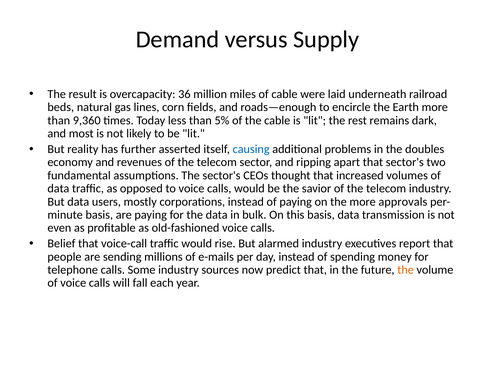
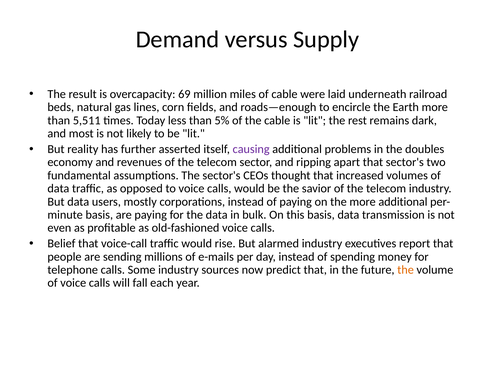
36: 36 -> 69 (184, 94)
9,360: 9,360 -> 5,511 (87, 120)
causing colour: blue -> purple (251, 149)
more approvals: approvals -> additional (403, 202)
